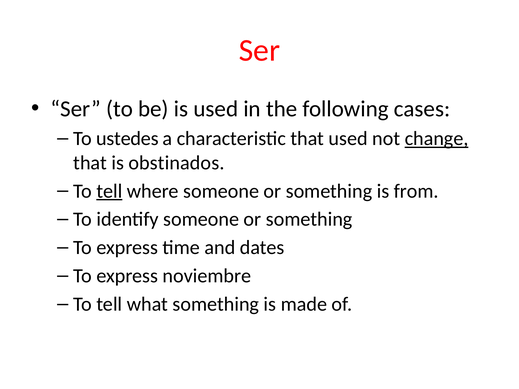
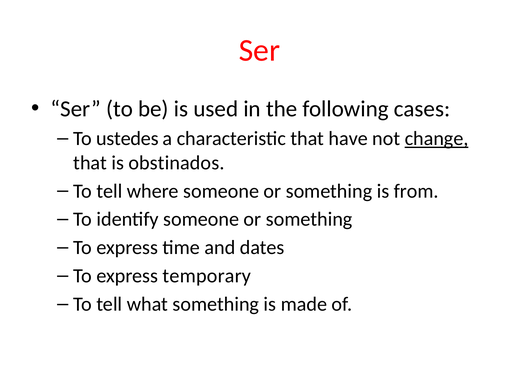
that used: used -> have (348, 139)
tell underline: present -> none (109, 191)
noviembre: noviembre -> temporary (207, 276)
